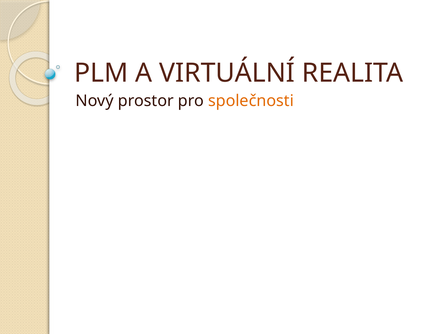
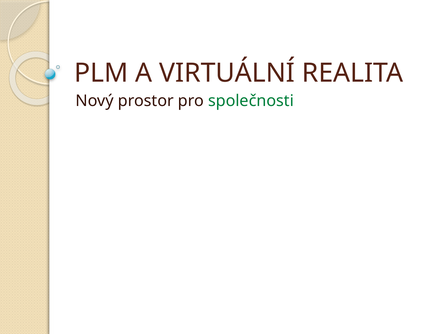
společnosti colour: orange -> green (251, 101)
